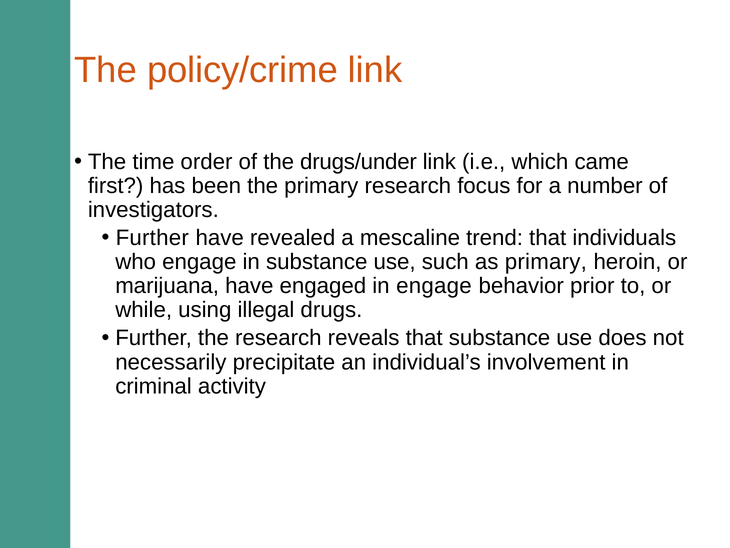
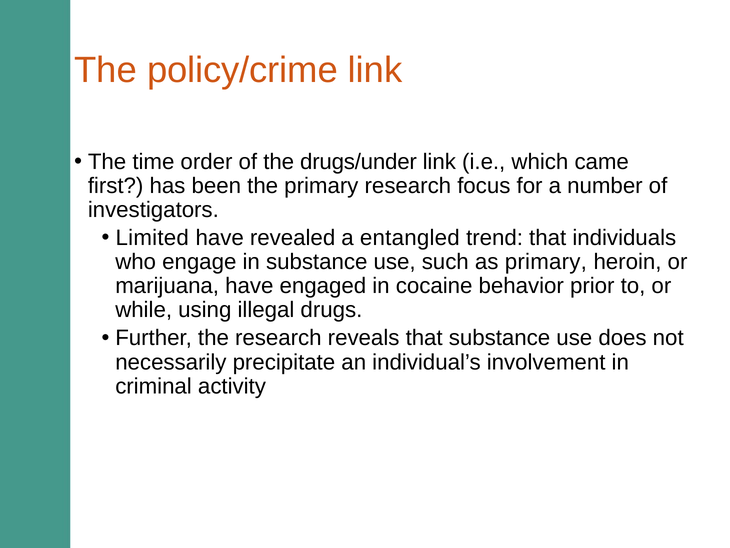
Further: Further -> Limited (152, 238)
mescaline: mescaline -> entangled (410, 238)
in engage: engage -> cocaine (434, 286)
